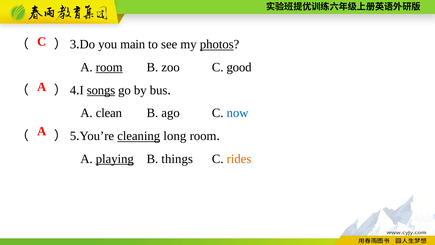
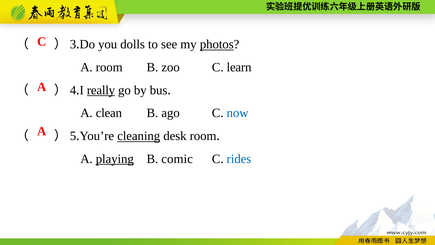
main: main -> dolls (133, 44)
room underline: present -> none (109, 67)
good: good -> learn (239, 67)
songs: songs -> really (101, 90)
long: long -> desk (175, 136)
things: things -> comic (177, 159)
rides colour: orange -> blue (239, 159)
